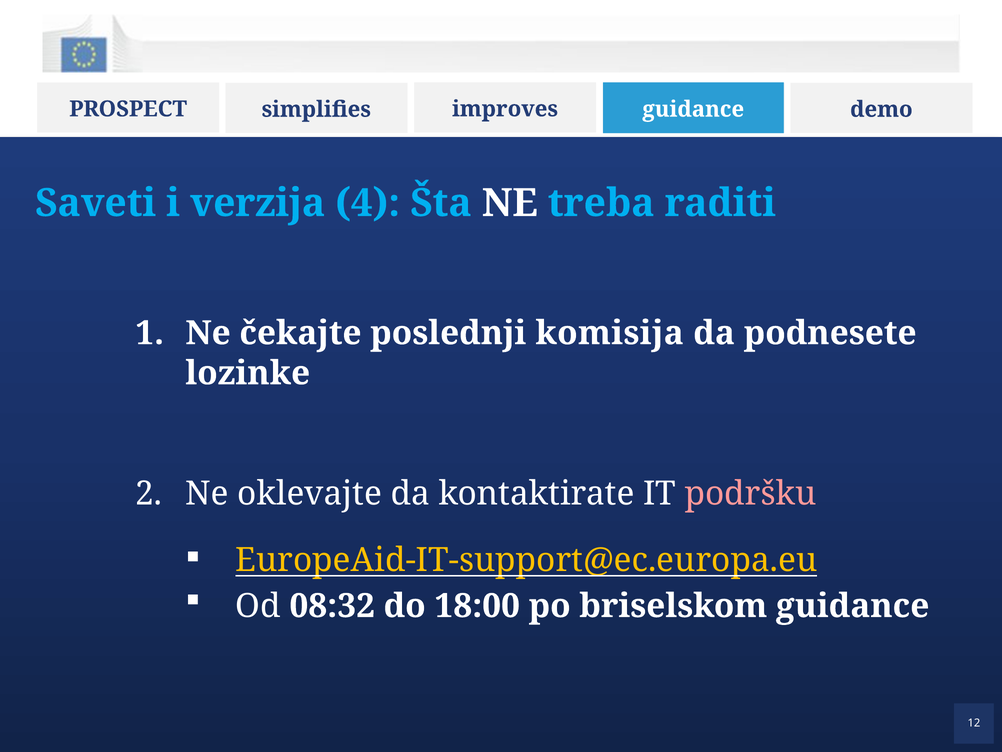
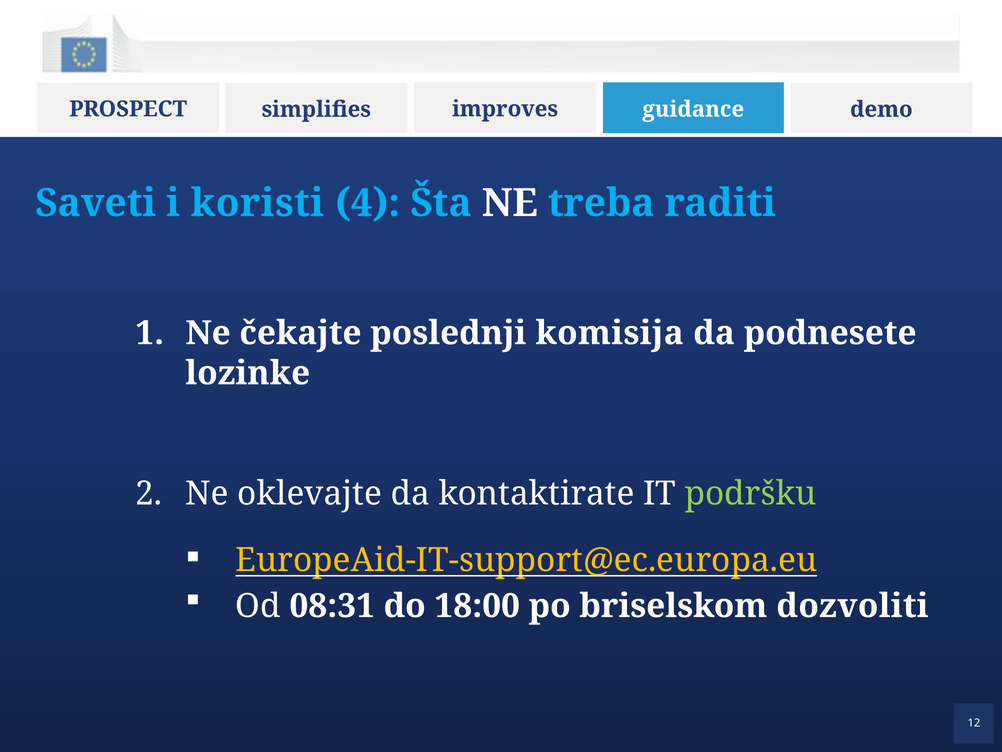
verzija: verzija -> koristi (257, 203)
podršku colour: pink -> light green (750, 493)
08:32: 08:32 -> 08:31 (332, 606)
briselskom guidance: guidance -> dozvoliti (852, 606)
